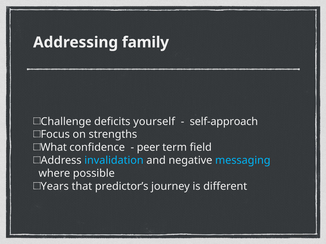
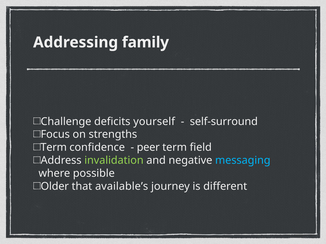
self-approach: self-approach -> self-surround (224, 122)
What: What -> Term (54, 148)
invalidation colour: light blue -> light green (114, 161)
Years: Years -> Older (55, 187)
predictor’s: predictor’s -> available’s (122, 187)
